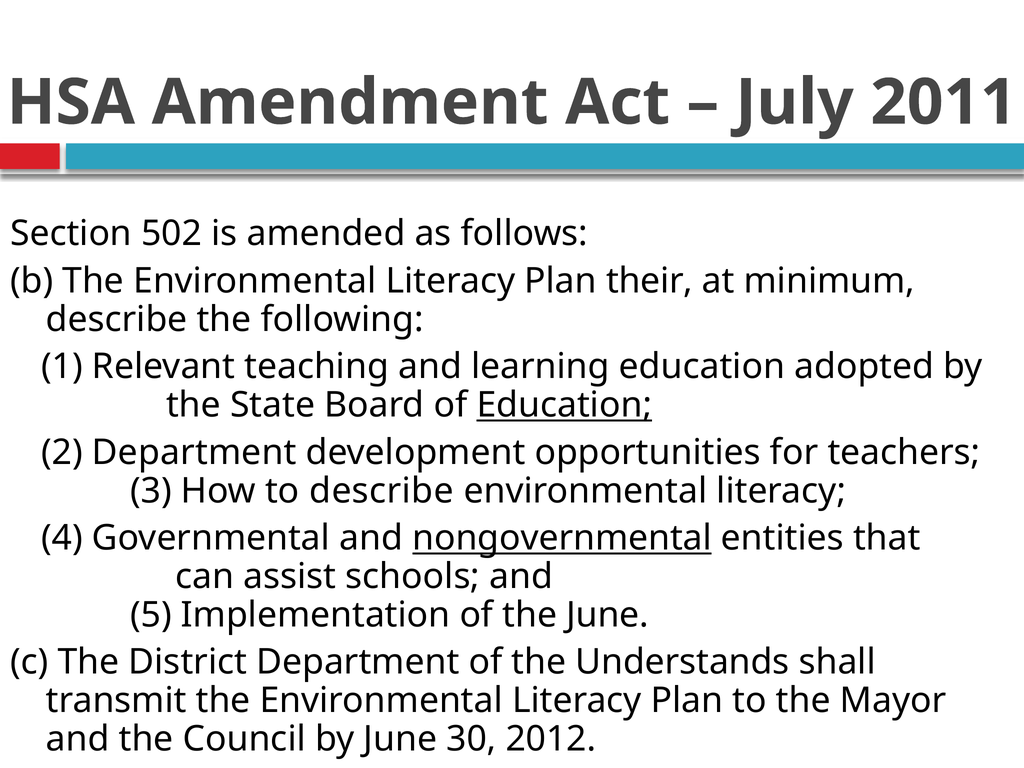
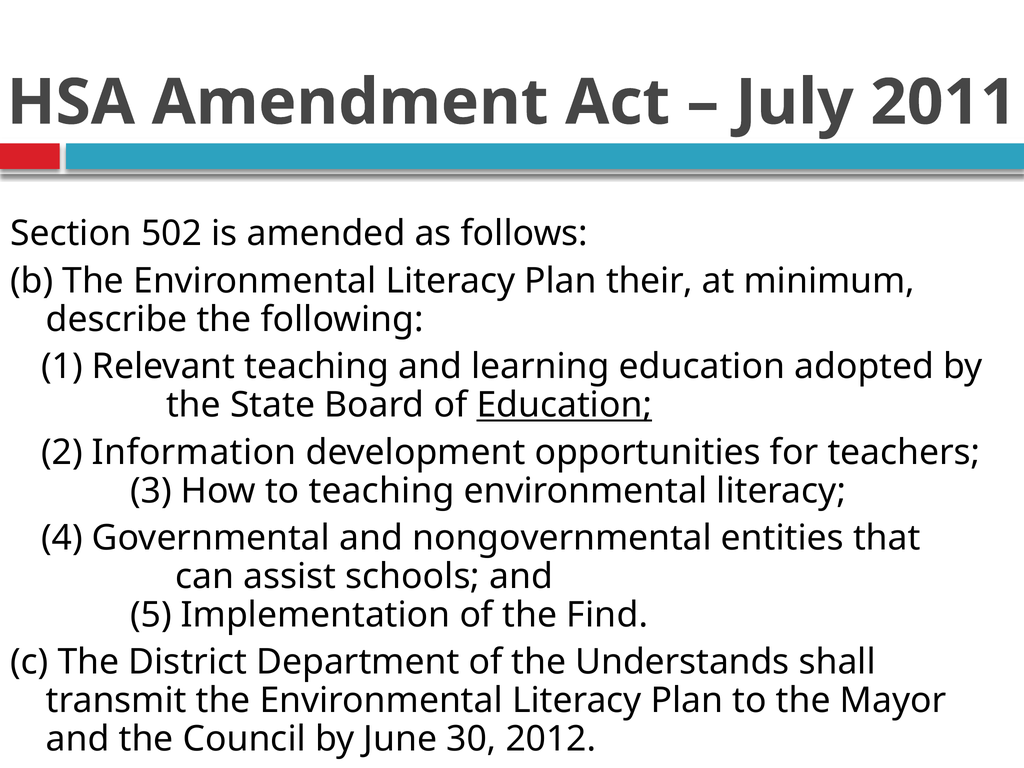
2 Department: Department -> Information (194, 452)
to describe: describe -> teaching (382, 491)
nongovernmental underline: present -> none (562, 538)
the June: June -> Find (607, 615)
